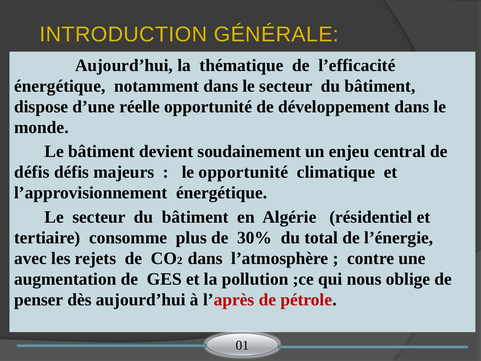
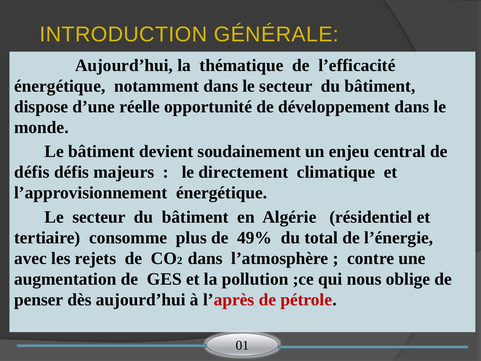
le opportunité: opportunité -> directement (243, 172)
30%: 30% -> 49% (255, 238)
